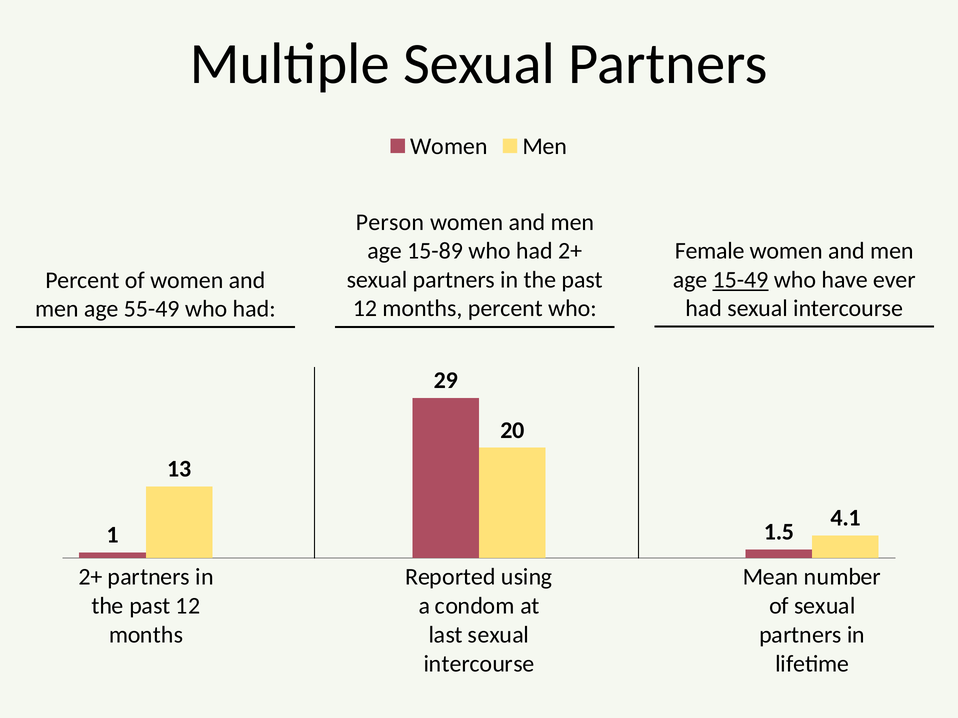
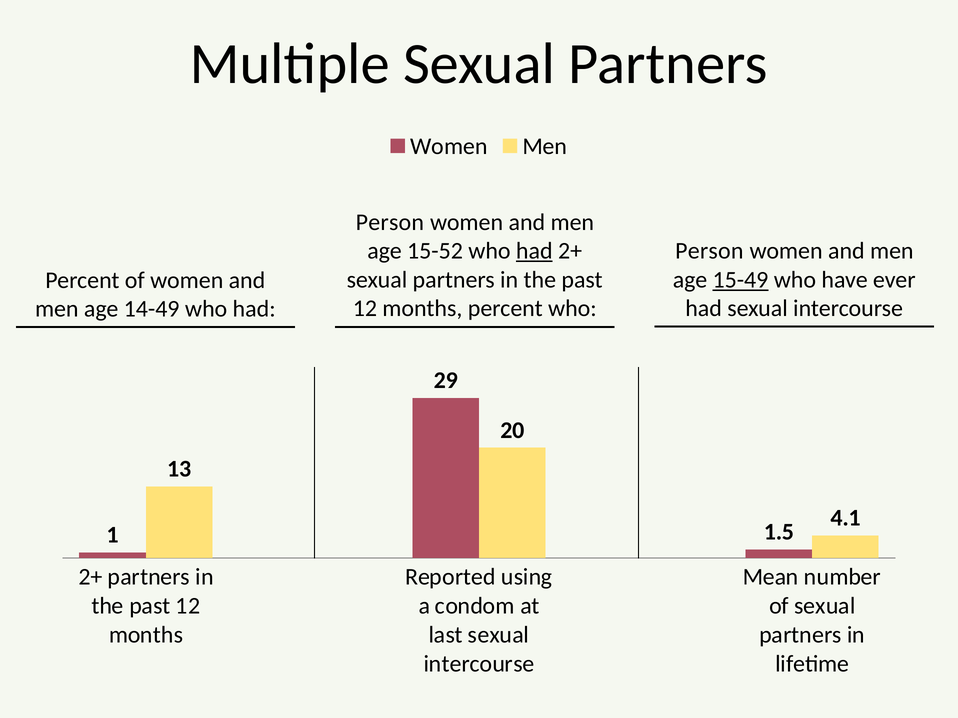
15-89: 15-89 -> 15-52 (435, 251)
had underline: none -> present (534, 251)
Female: Female -> Person (709, 251)
55-49: 55-49 -> 14-49 (152, 309)
